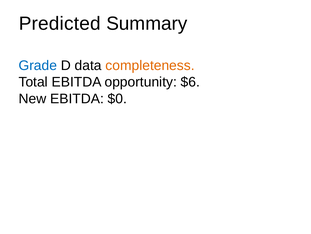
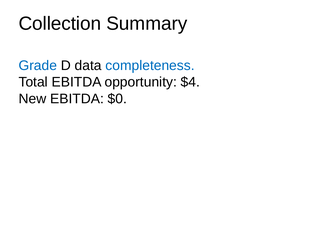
Predicted: Predicted -> Collection (60, 24)
completeness colour: orange -> blue (150, 65)
$6: $6 -> $4 (190, 82)
